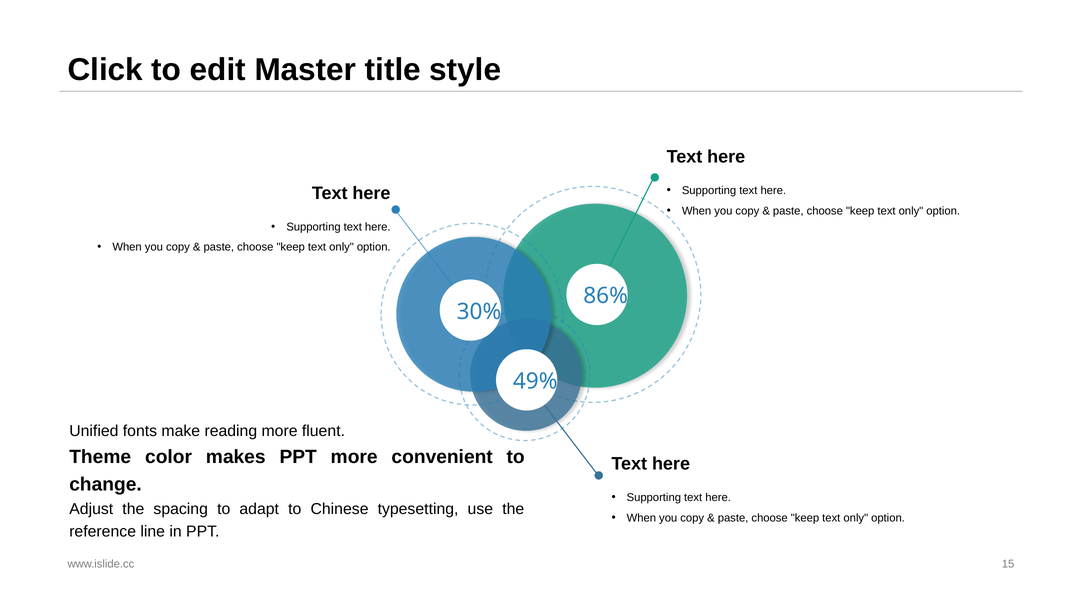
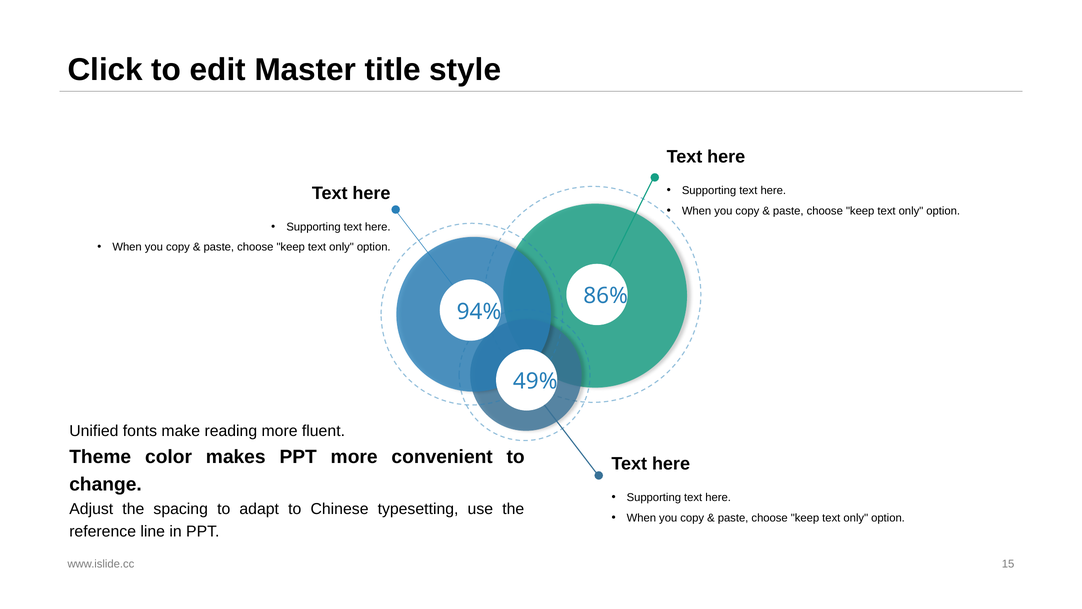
30%: 30% -> 94% (479, 311)
